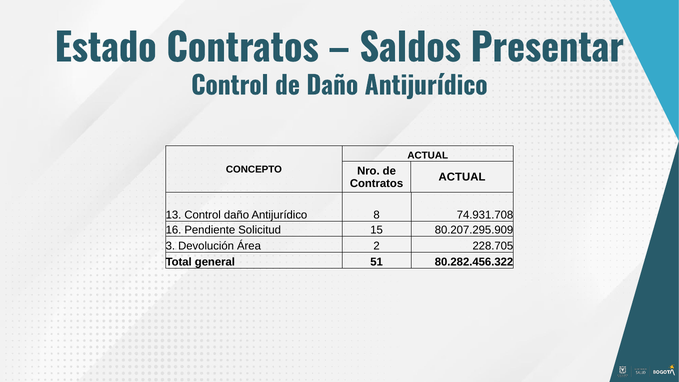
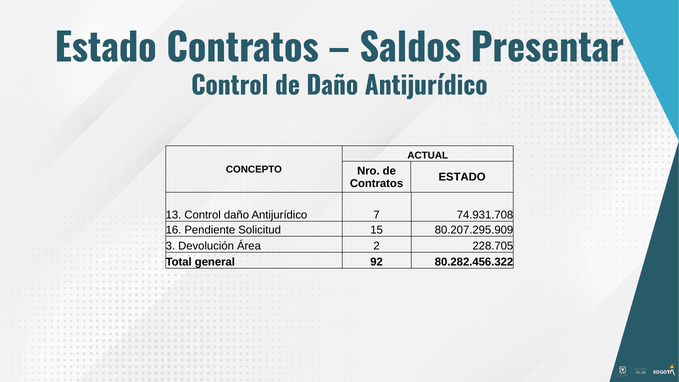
ACTUAL: ACTUAL -> ESTADO (462, 177)
8: 8 -> 7 (377, 215)
51: 51 -> 92 (377, 262)
